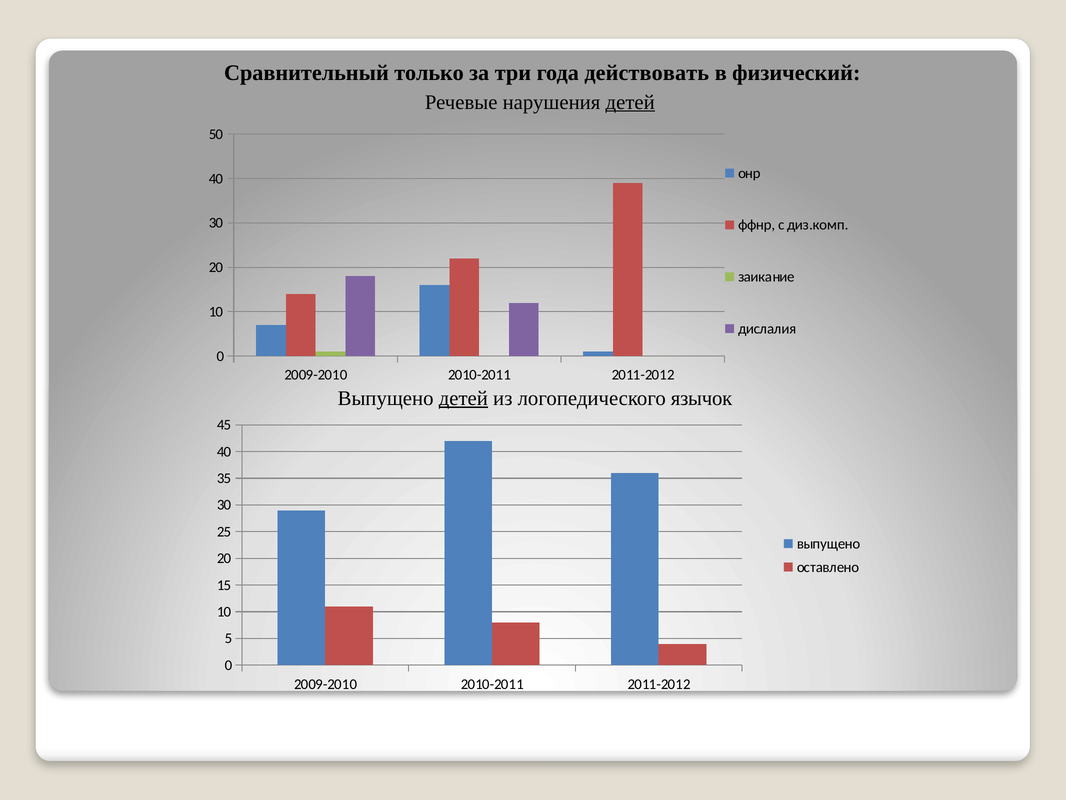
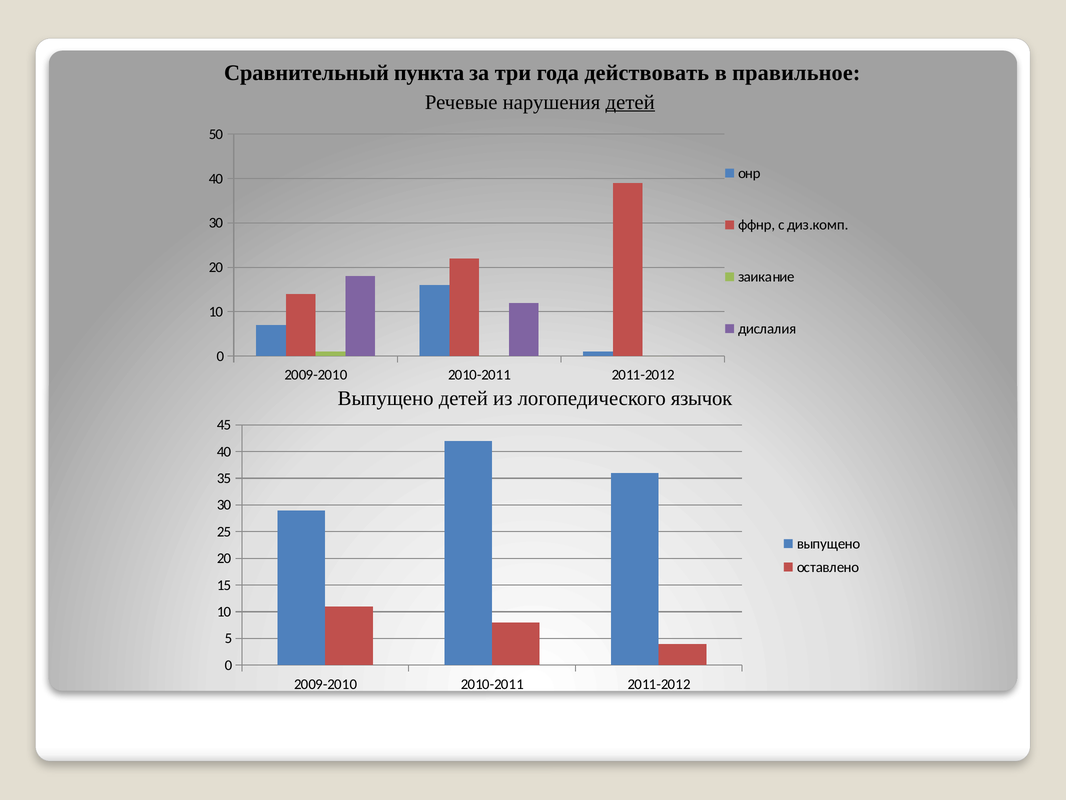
только: только -> пункта (429, 73)
физический: физический -> правильное (796, 73)
детей underline: present -> none (463, 398)
